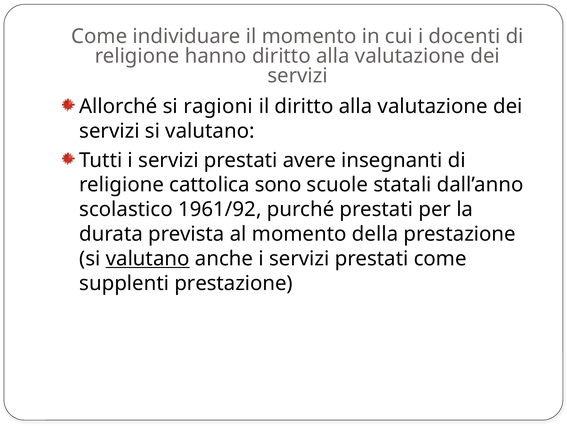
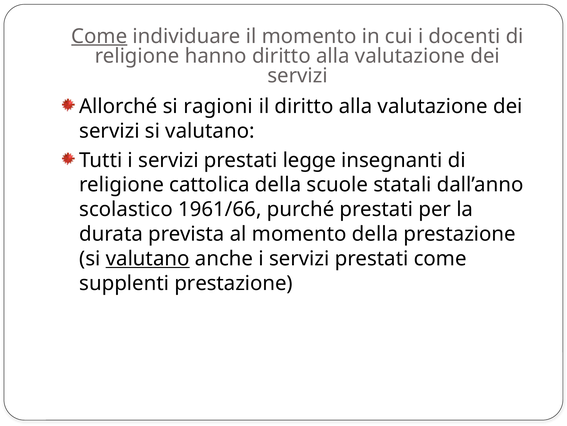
Come underline: none -> present (99, 36)
avere: avere -> legge (309, 160)
cattolica sono: sono -> della (278, 185)
1961/92: 1961/92 -> 1961/66 (220, 209)
